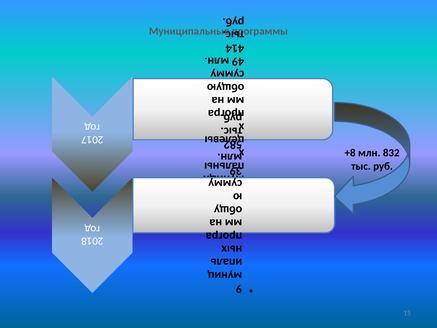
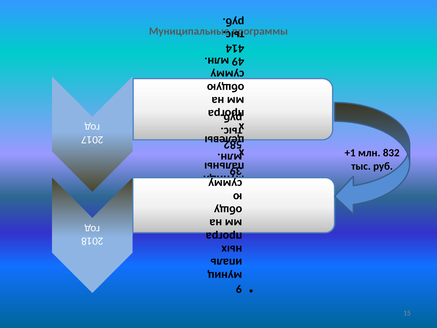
+8: +8 -> +1 (350, 153)
